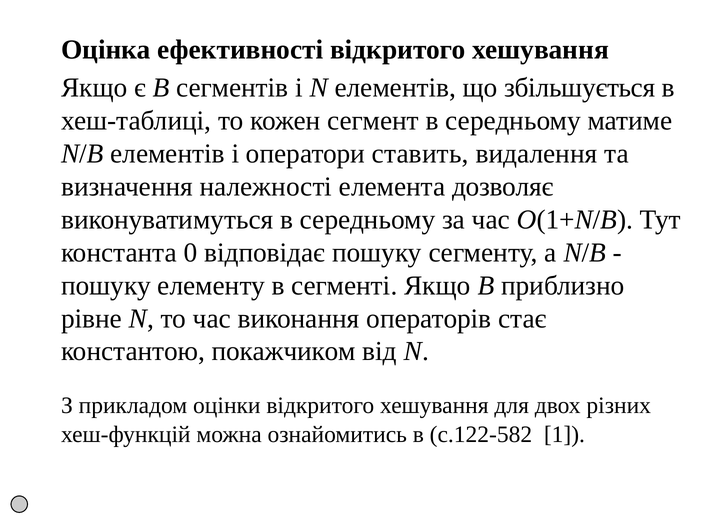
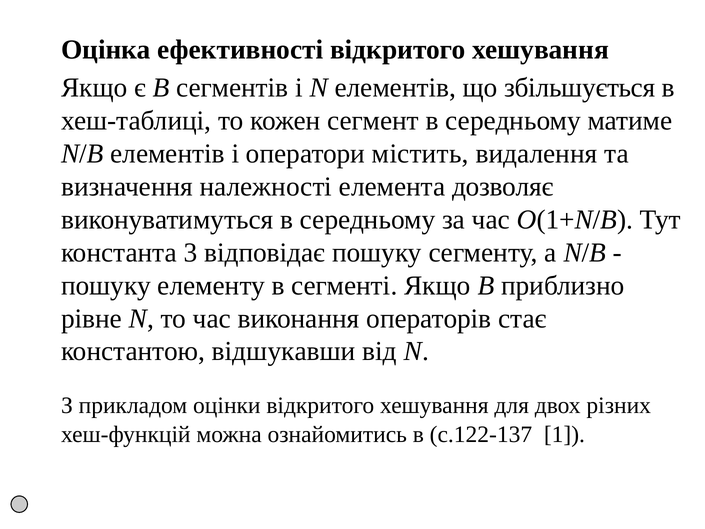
ставить: ставить -> містить (420, 154)
0: 0 -> 3 (191, 252)
покажчиком: покажчиком -> відшукавши (284, 351)
с.122-582: с.122-582 -> с.122-137 (481, 434)
